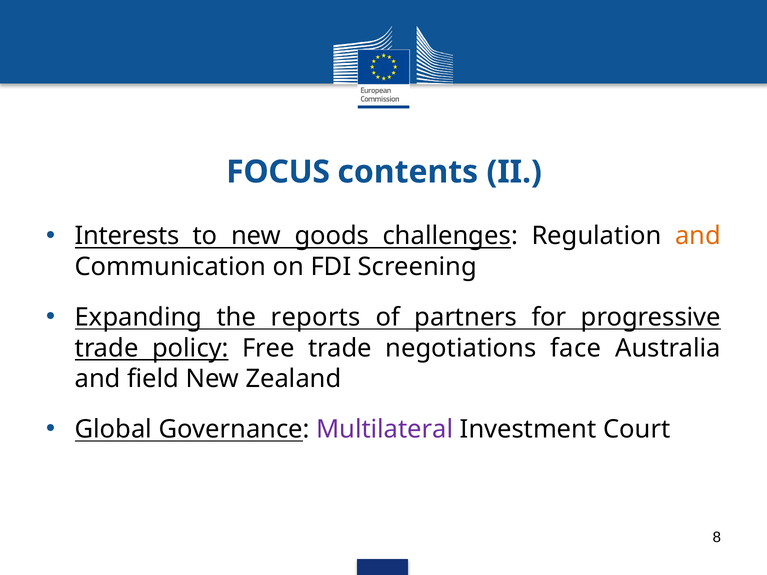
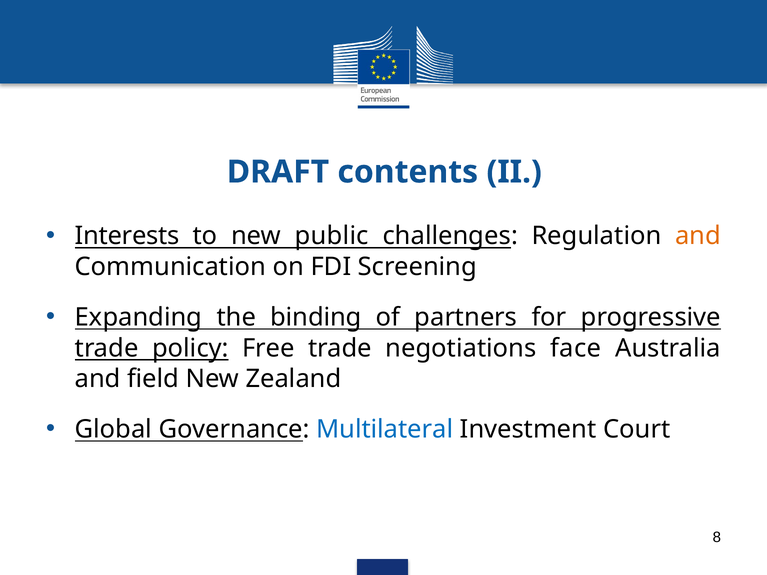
FOCUS: FOCUS -> DRAFT (278, 172)
goods: goods -> public (332, 236)
reports: reports -> binding (316, 318)
Multilateral colour: purple -> blue (385, 430)
